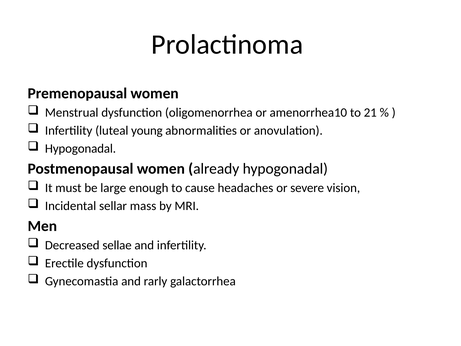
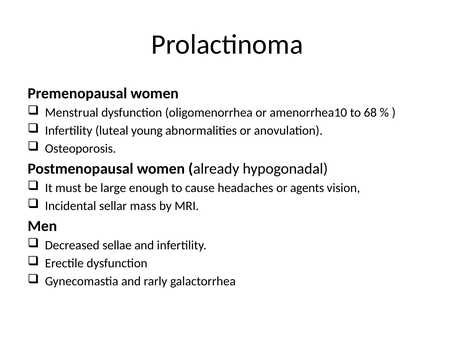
21: 21 -> 68 (370, 113)
Hypogonadal: Hypogonadal -> Osteoporosis (80, 148)
severe: severe -> agents (307, 188)
